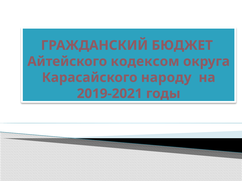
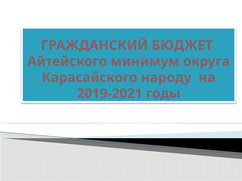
кодексом: кодексом -> минимум (145, 62)
